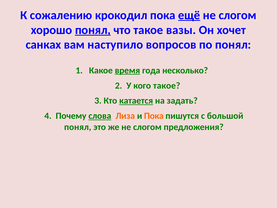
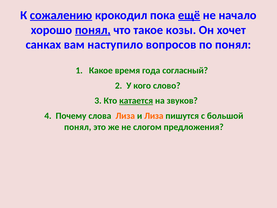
сожалению underline: none -> present (61, 15)
слогом: слогом -> начало (238, 15)
вазы: вазы -> козы (181, 30)
время underline: present -> none (127, 70)
несколько: несколько -> согласный (185, 70)
кого такое: такое -> слово (167, 85)
задать: задать -> звуков (182, 101)
слова underline: present -> none (100, 116)
и Пока: Пока -> Лиза (154, 116)
